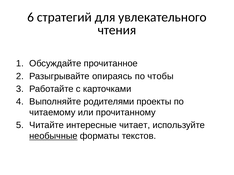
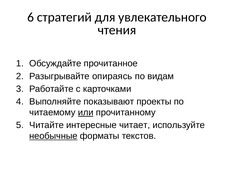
чтобы: чтобы -> видам (161, 76)
родителями: родителями -> показывают (109, 102)
или underline: none -> present (86, 113)
